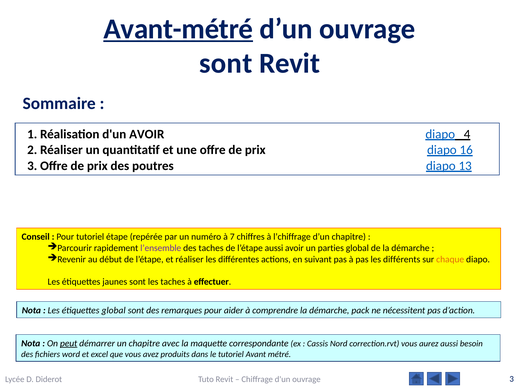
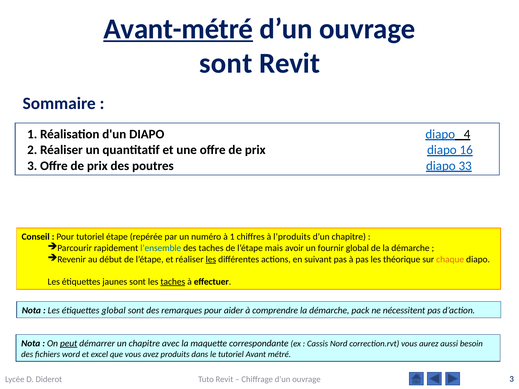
d'un AVOIR: AVOIR -> DIAPO (147, 134)
13: 13 -> 33 (465, 166)
à 7: 7 -> 1 (232, 237)
l’chiffrage: l’chiffrage -> l’produits (292, 237)
l’ensemble colour: purple -> blue (161, 248)
l’étape aussi: aussi -> mais (274, 248)
parties: parties -> fournir (331, 248)
les underline: none -> present (211, 259)
différents: différents -> théorique (402, 259)
taches underline: none -> present (173, 282)
